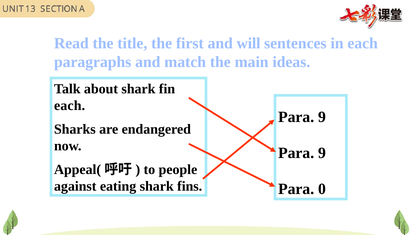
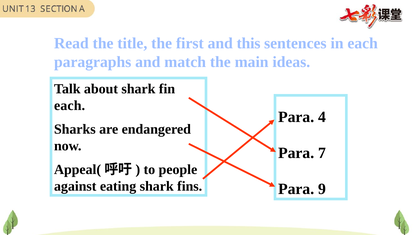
will: will -> this (249, 43)
9: 9 -> 4 (322, 117)
9: 9 -> 7 (322, 153)
0: 0 -> 9 (322, 189)
